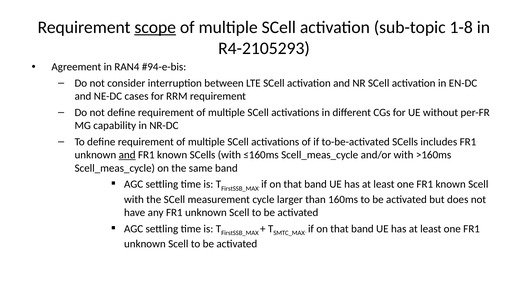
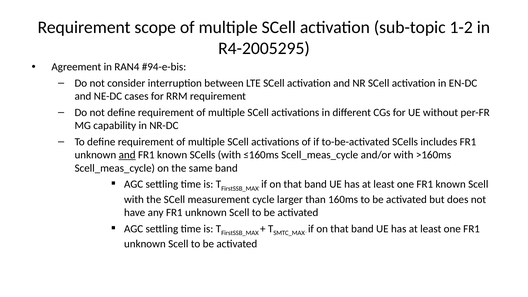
scope underline: present -> none (155, 27)
1-8: 1-8 -> 1-2 (461, 27)
R4-2105293: R4-2105293 -> R4-2005295 (264, 48)
